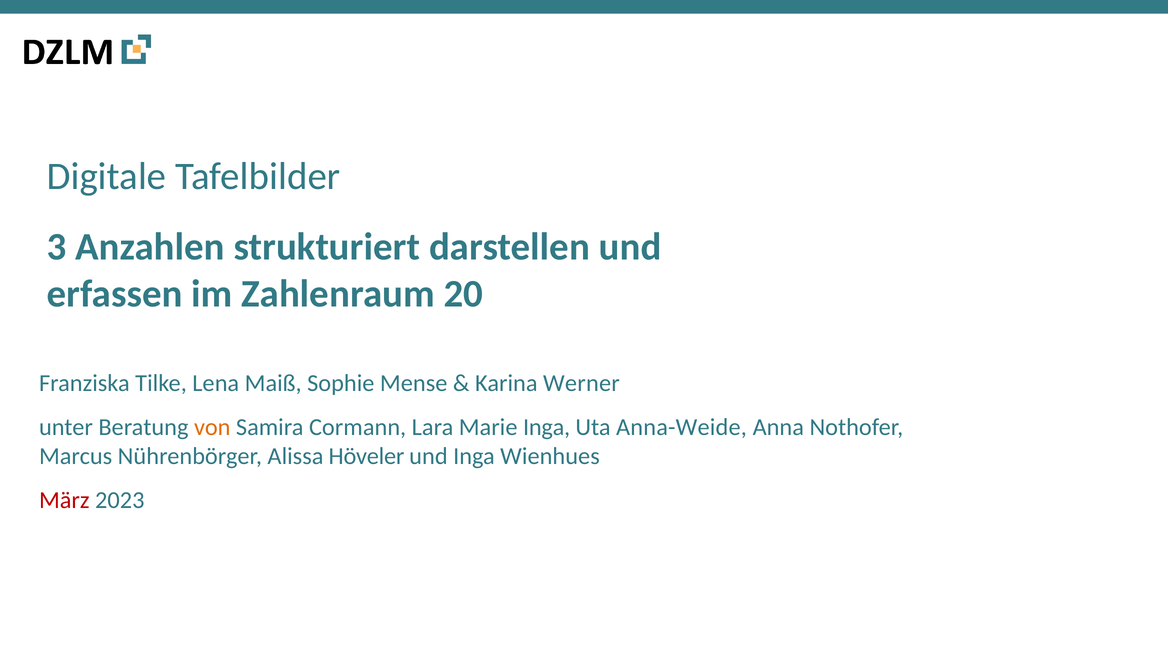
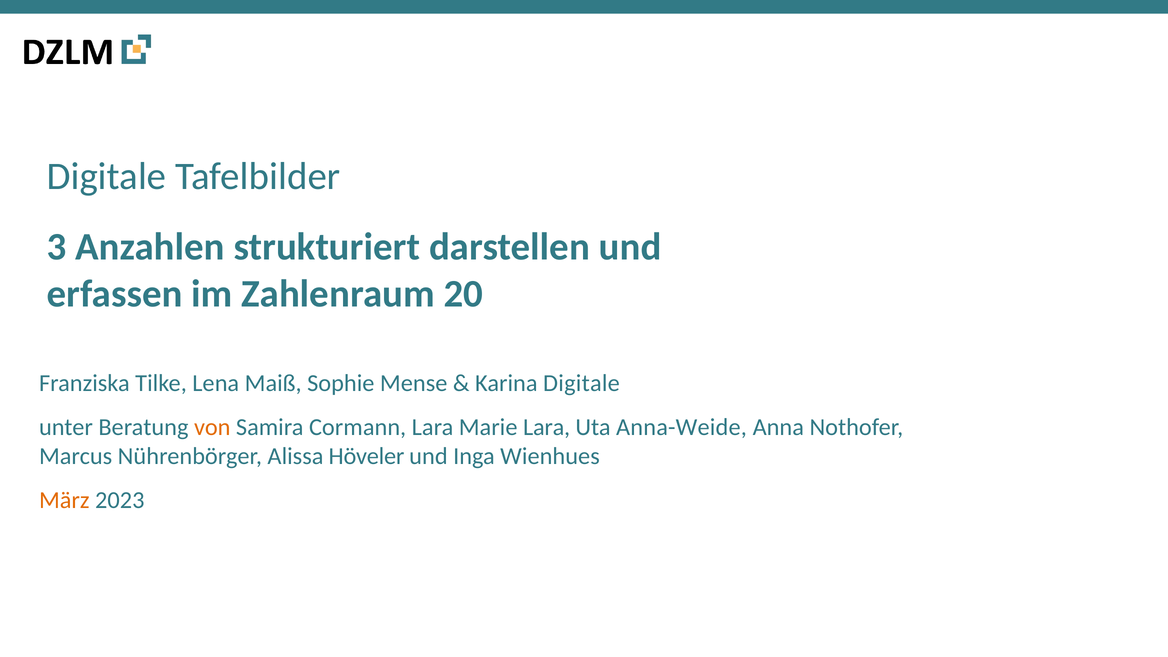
Karina Werner: Werner -> Digitale (581, 383)
Marie Inga: Inga -> Lara (547, 427)
März colour: red -> orange (64, 500)
